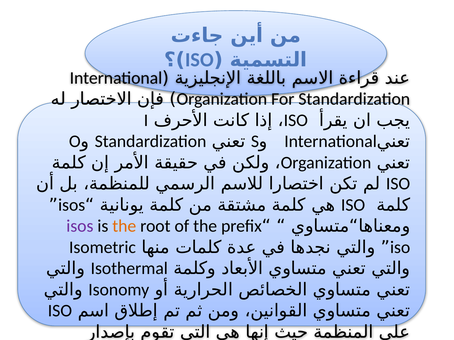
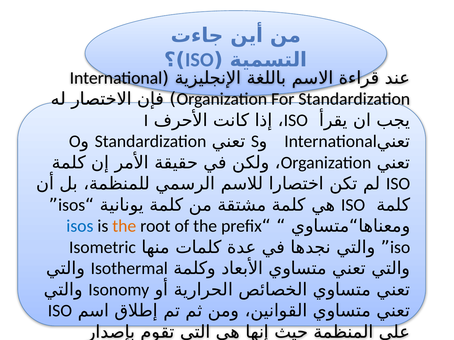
isos colour: purple -> blue (80, 226)
